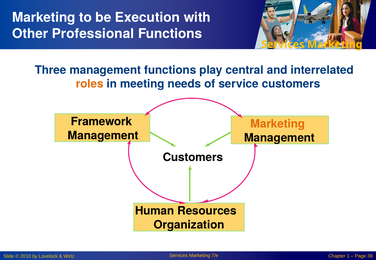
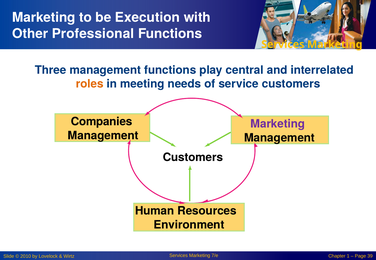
Framework: Framework -> Companies (102, 122)
Marketing colour: orange -> purple (278, 124)
Organization: Organization -> Environment (189, 225)
